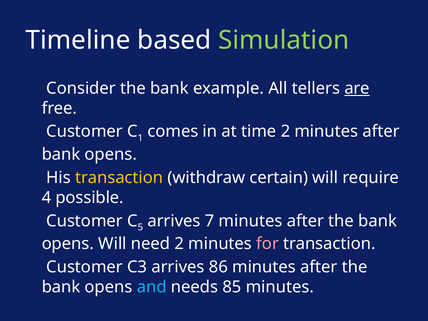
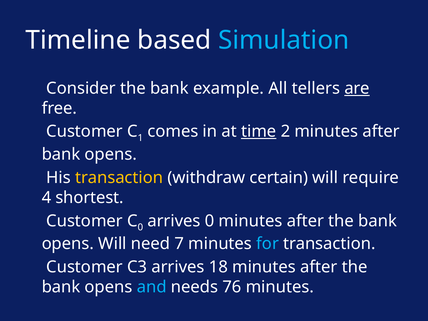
Simulation colour: light green -> light blue (284, 40)
time underline: none -> present (259, 132)
possible: possible -> shortest (90, 198)
5: 5 -> 0 (140, 227)
arrives 7: 7 -> 0 (210, 221)
need 2: 2 -> 7 (179, 244)
for colour: pink -> light blue (268, 244)
86: 86 -> 18 (218, 267)
85: 85 -> 76 (232, 287)
